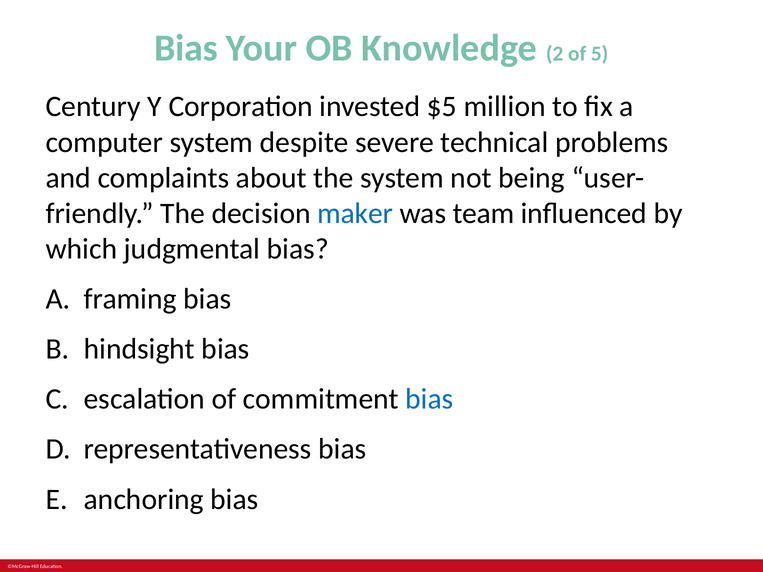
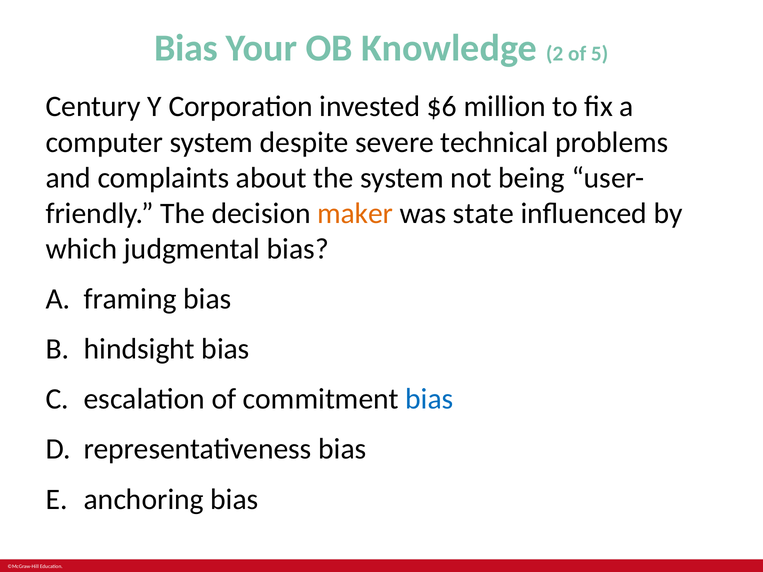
$5: $5 -> $6 (442, 107)
maker colour: blue -> orange (355, 214)
team: team -> state (483, 214)
